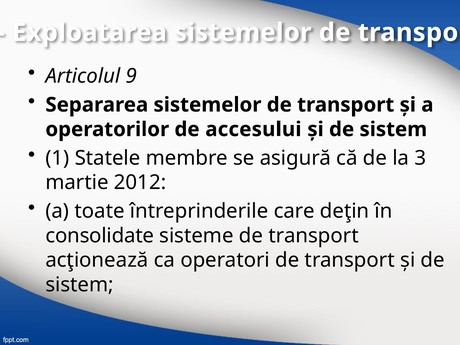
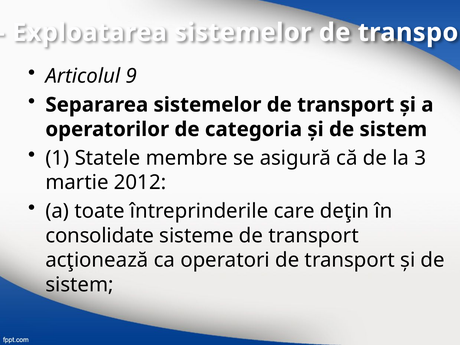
accesului: accesului -> categoria (253, 129)
